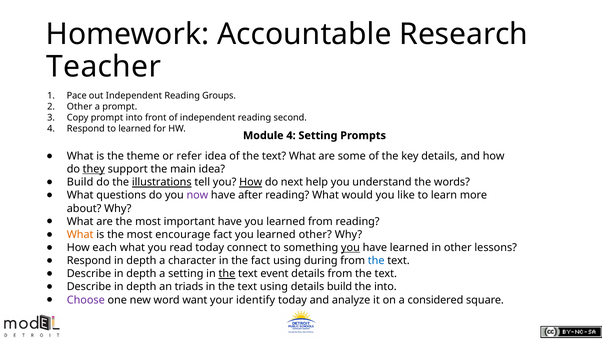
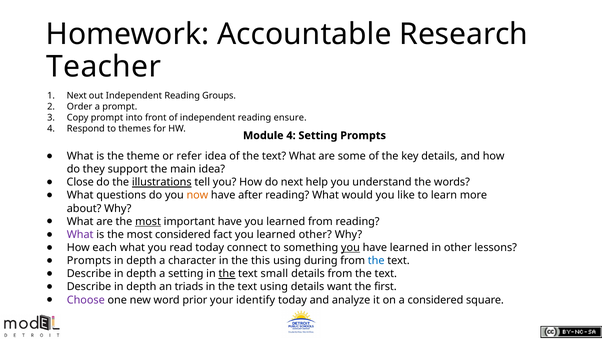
Pace: Pace -> Next (77, 96)
Other: Other -> Order (80, 107)
second: second -> ensure (290, 118)
to learned: learned -> themes (135, 129)
they underline: present -> none (94, 169)
Build: Build -> Close (80, 182)
How underline: present -> none (251, 182)
now colour: purple -> orange (197, 195)
most underline: none -> present (148, 221)
What colour: orange -> purple (80, 234)
most encourage: encourage -> considered (183, 234)
Respond: Respond -> Prompts (89, 260)
the fact: fact -> this (261, 260)
event: event -> small (274, 274)
details build: build -> want (340, 287)
the into: into -> first (385, 287)
want: want -> prior (195, 300)
